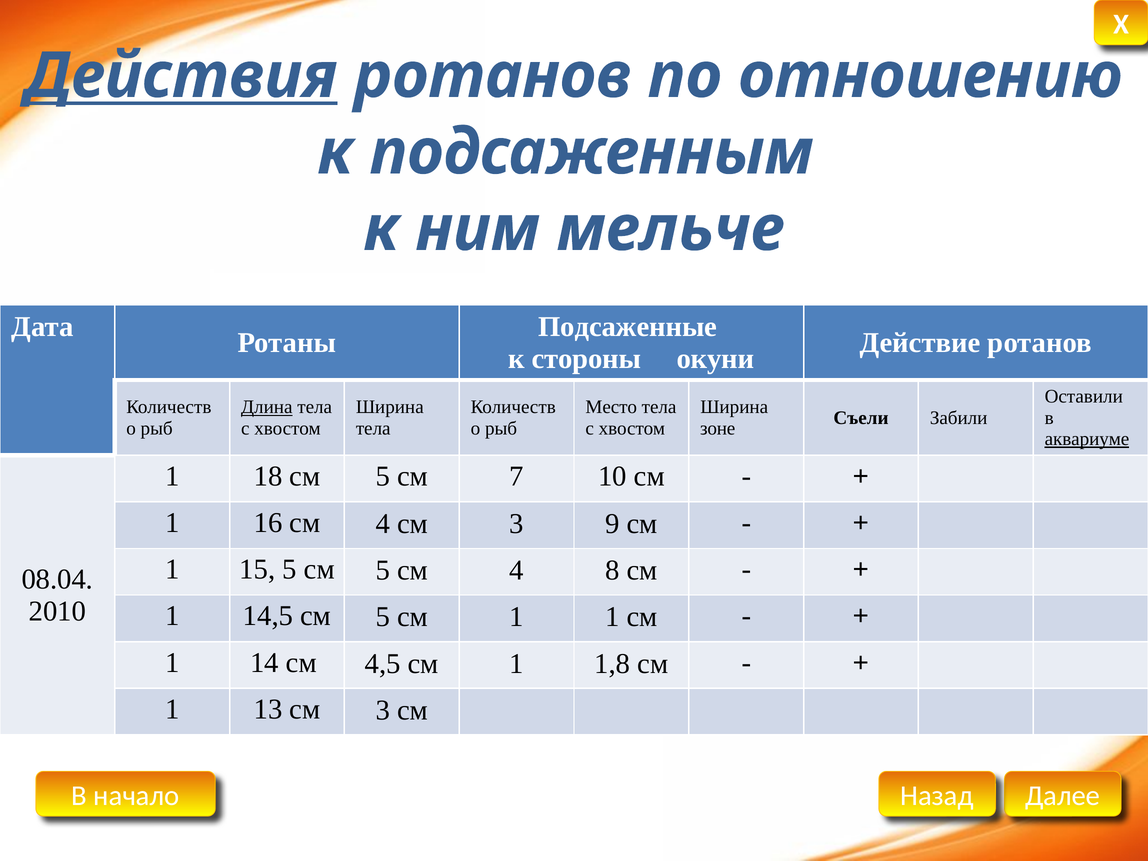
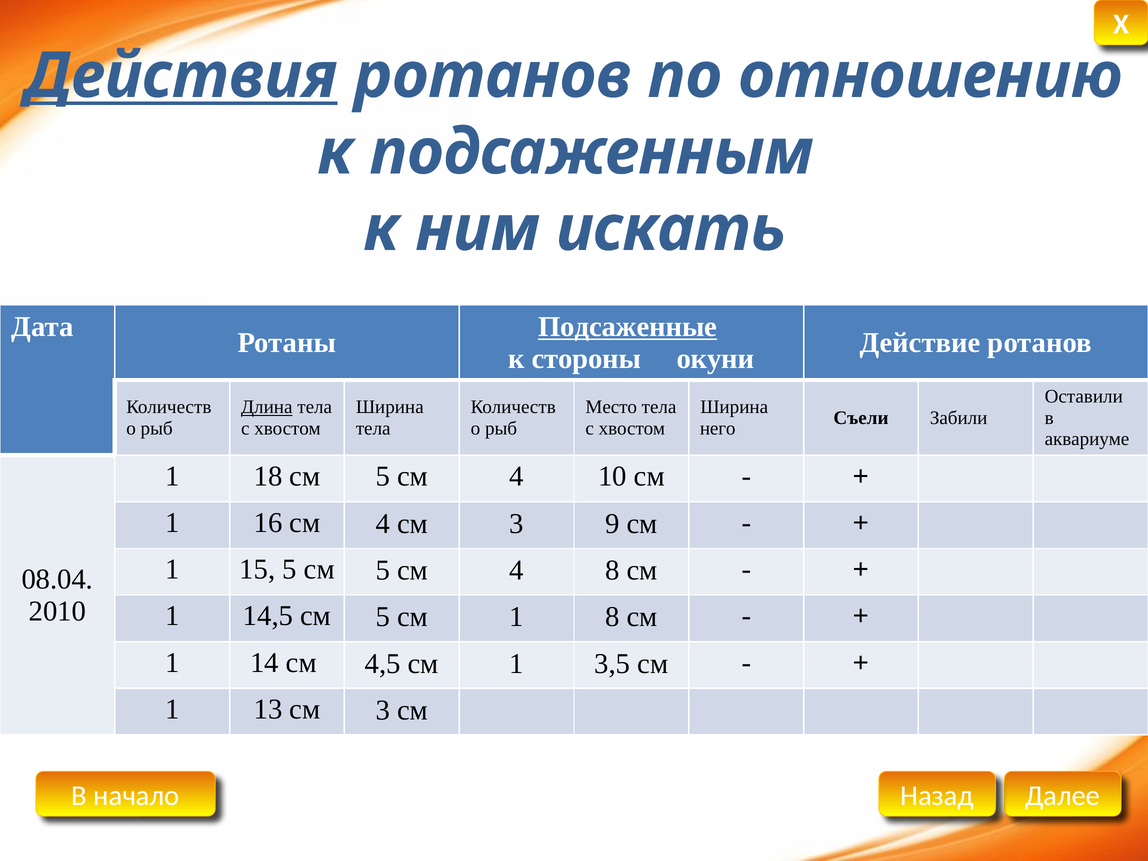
мельче: мельче -> искать (671, 229)
Подсаженные underline: none -> present (628, 327)
зоне: зоне -> него (718, 428)
аквариуме underline: present -> none (1087, 439)
7: 7 -> 4 (517, 476)
1 1: 1 -> 8 (612, 617)
1,8: 1,8 -> 3,5 (612, 664)
